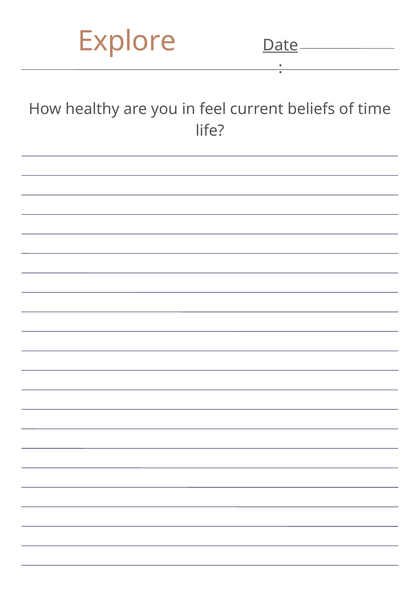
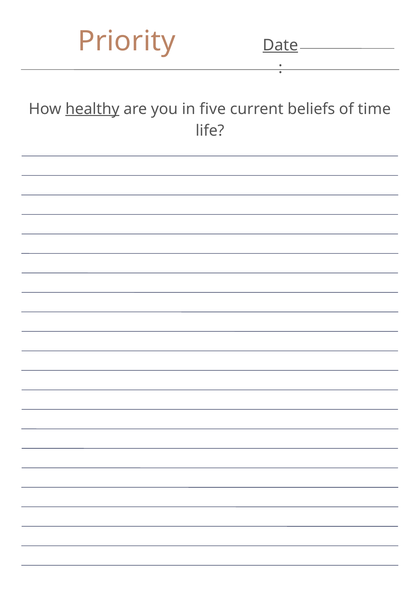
Explore: Explore -> Priority (127, 41)
healthy underline: none -> present (92, 109)
feel: feel -> five (213, 109)
